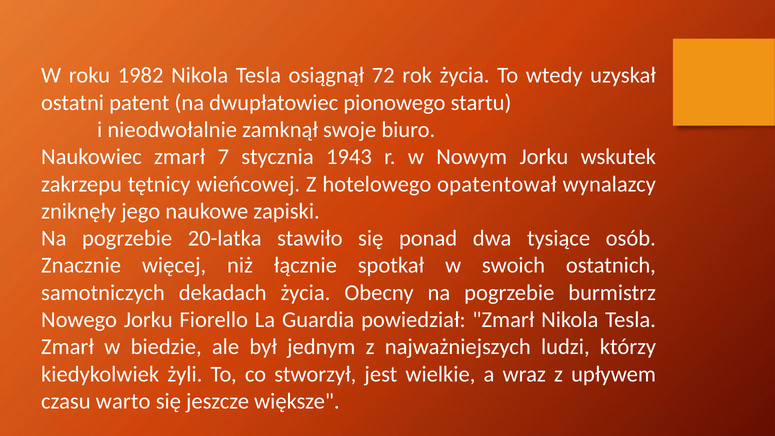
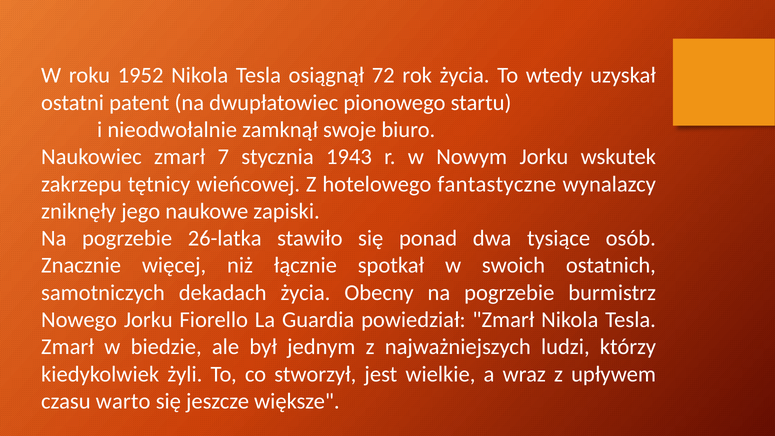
1982: 1982 -> 1952 (141, 75)
opatentował: opatentował -> fantastyczne (497, 184)
20-latka: 20-latka -> 26-latka (225, 238)
